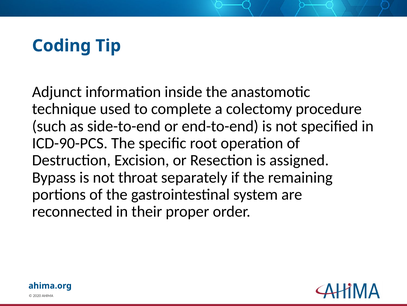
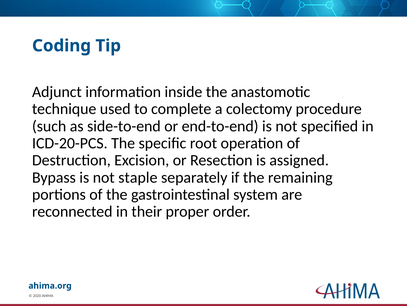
ICD-90-PCS: ICD-90-PCS -> ICD-20-PCS (70, 143)
throat: throat -> staple (138, 177)
